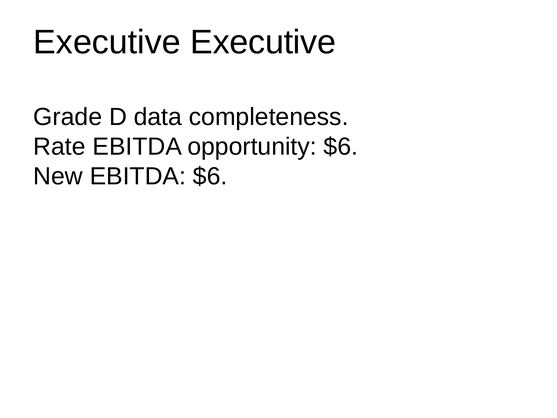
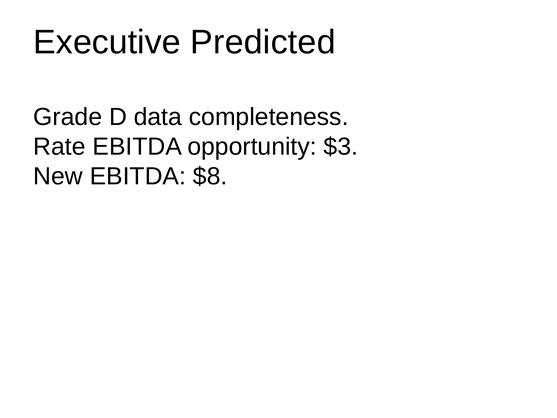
Executive Executive: Executive -> Predicted (263, 42)
opportunity $6: $6 -> $3 (341, 147)
EBITDA $6: $6 -> $8 (210, 176)
